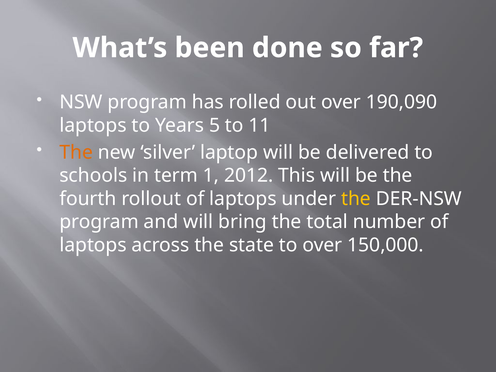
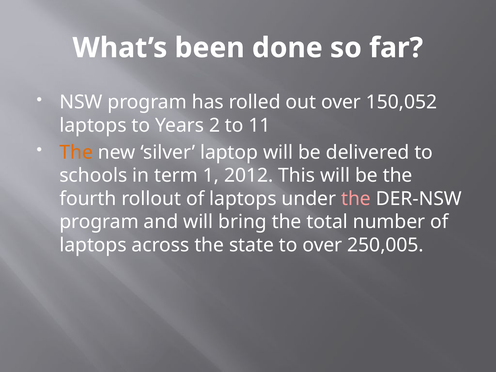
190,090: 190,090 -> 150,052 (402, 102)
5: 5 -> 2 (215, 125)
the colour: yellow -> pink (356, 199)
150,000: 150,000 -> 250,005 (386, 245)
